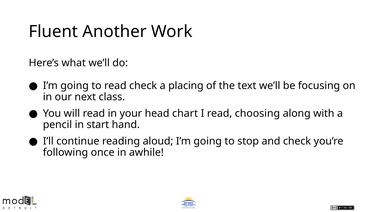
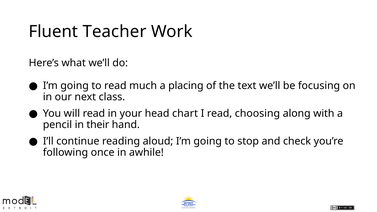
Another: Another -> Teacher (115, 32)
read check: check -> much (143, 86)
start: start -> their (98, 125)
